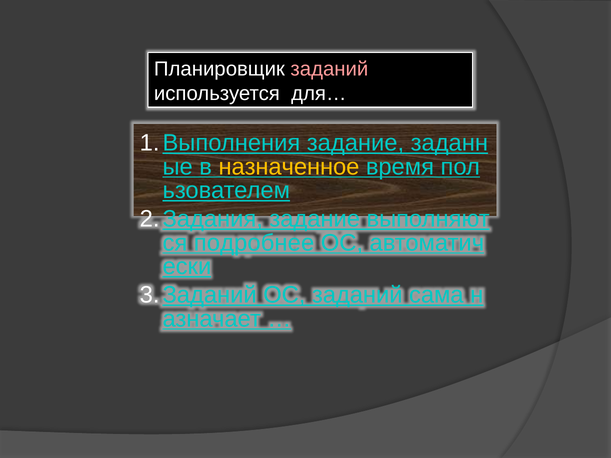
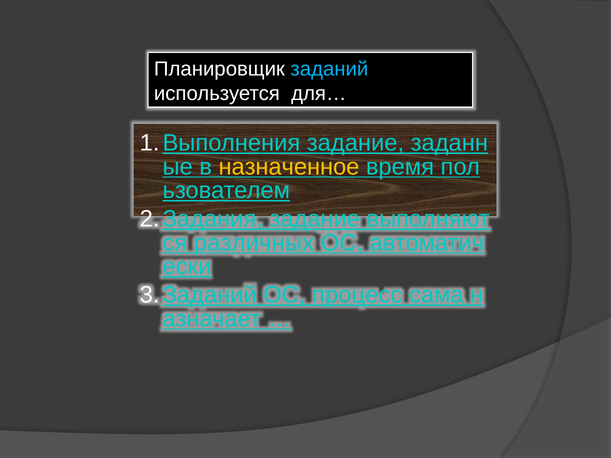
заданий colour: pink -> light blue (329, 69)
подробнее: подробнее -> различных (254, 243)
ОС заданий: заданий -> процесс (357, 295)
